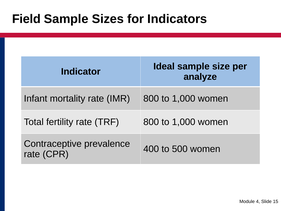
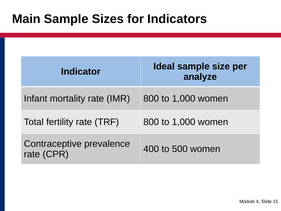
Field: Field -> Main (26, 19)
